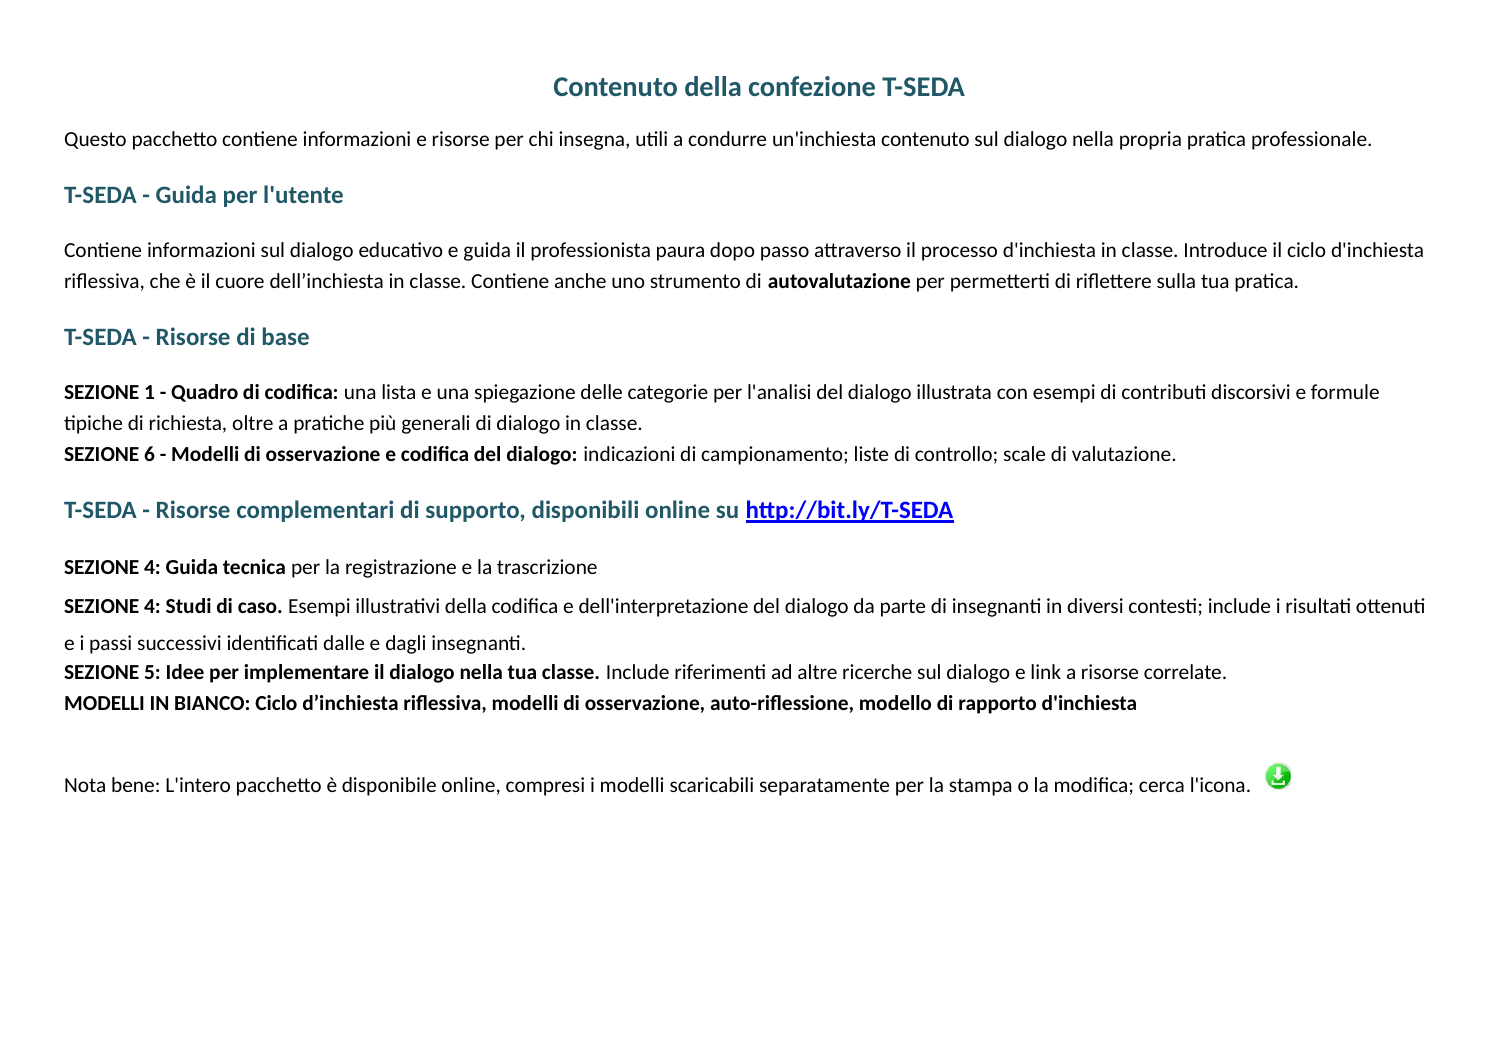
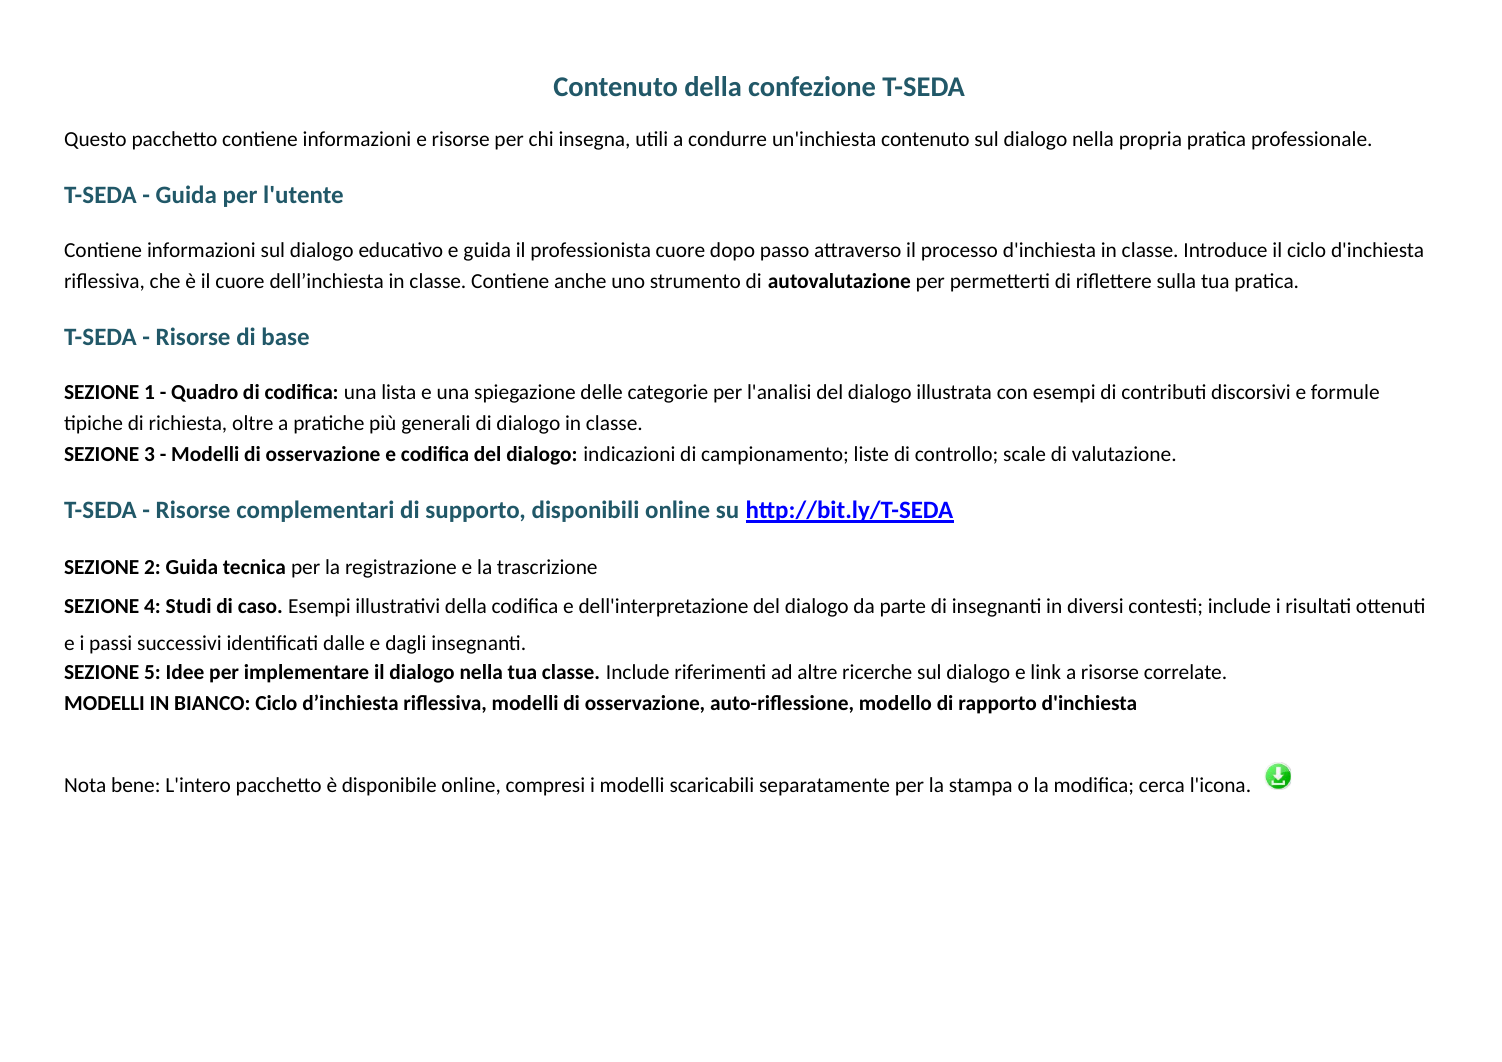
professionista paura: paura -> cuore (681, 250)
6: 6 -> 3 (150, 455)
4: 4 -> 2 (152, 568)
